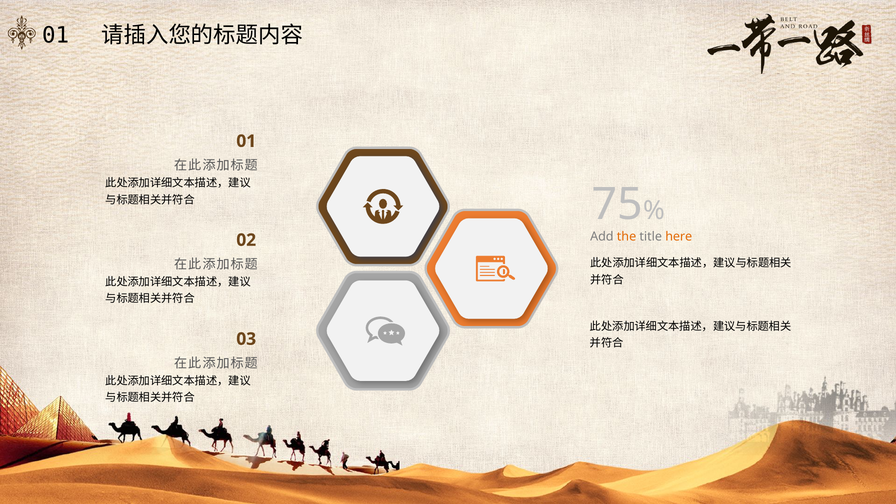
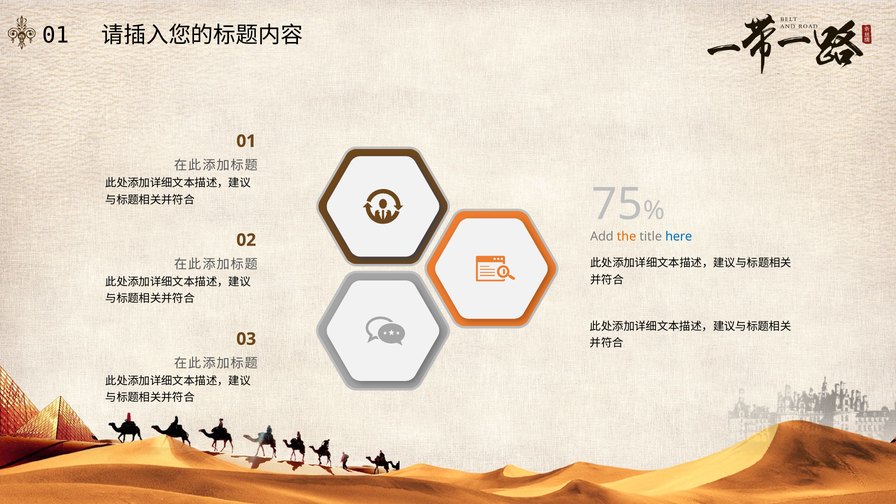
here colour: orange -> blue (679, 237)
